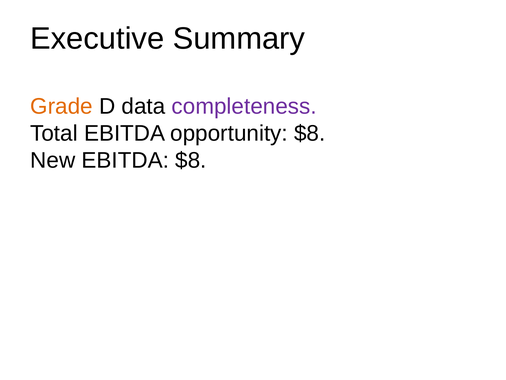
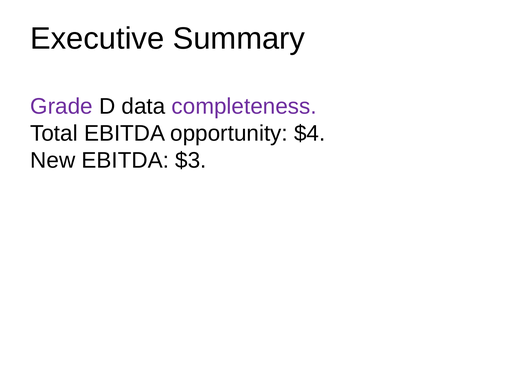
Grade colour: orange -> purple (62, 106)
opportunity $8: $8 -> $4 (310, 133)
EBITDA $8: $8 -> $3 (191, 160)
